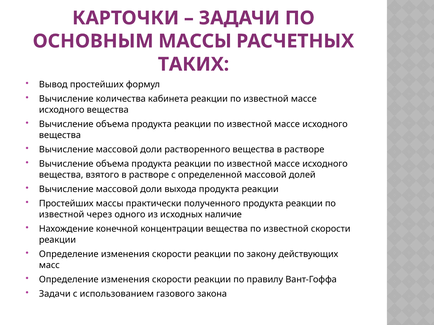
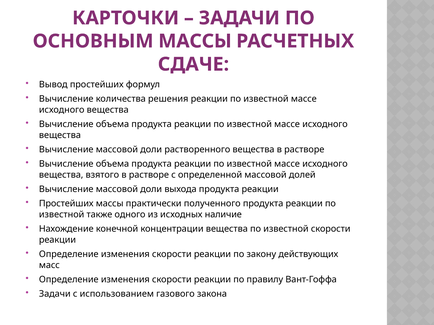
ТАКИХ: ТАКИХ -> СДАЧЕ (193, 64)
кабинета: кабинета -> решения (168, 99)
через: через -> также (99, 215)
